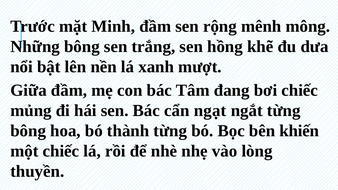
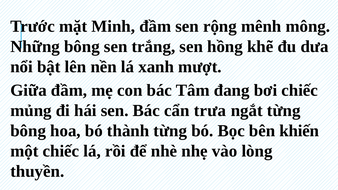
ngạt: ngạt -> trưa (210, 111)
